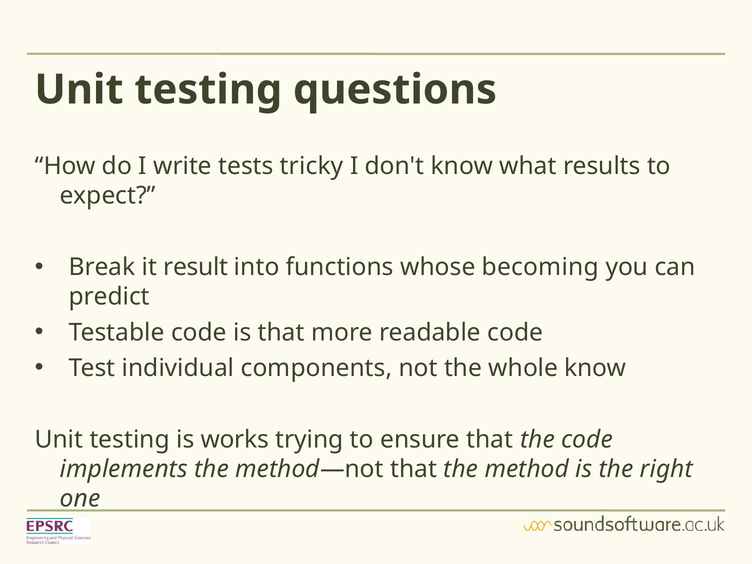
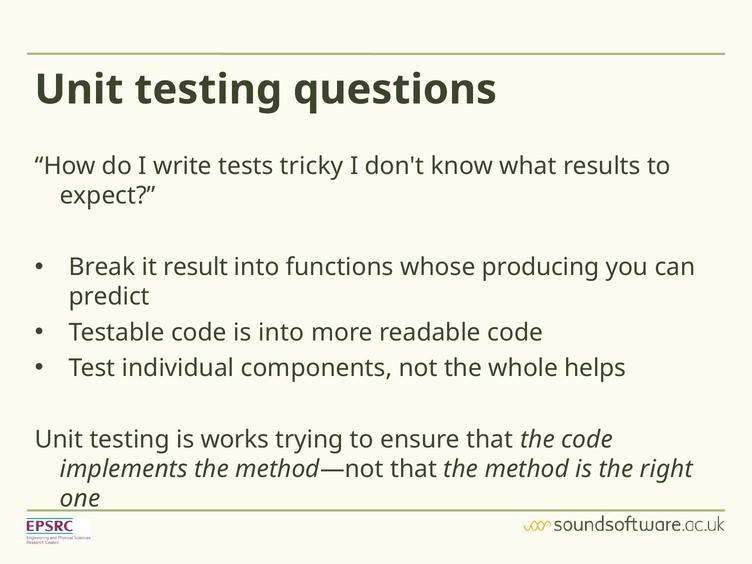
becoming: becoming -> producing (541, 267)
is that: that -> into (281, 332)
whole know: know -> helps (595, 368)
